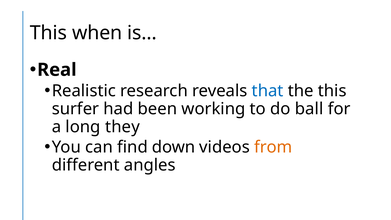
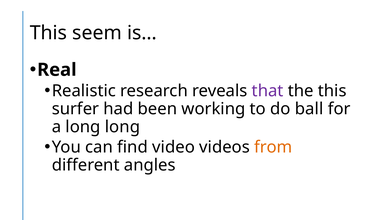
when: when -> seem (97, 33)
that colour: blue -> purple (268, 91)
long they: they -> long (122, 127)
down: down -> video (174, 147)
